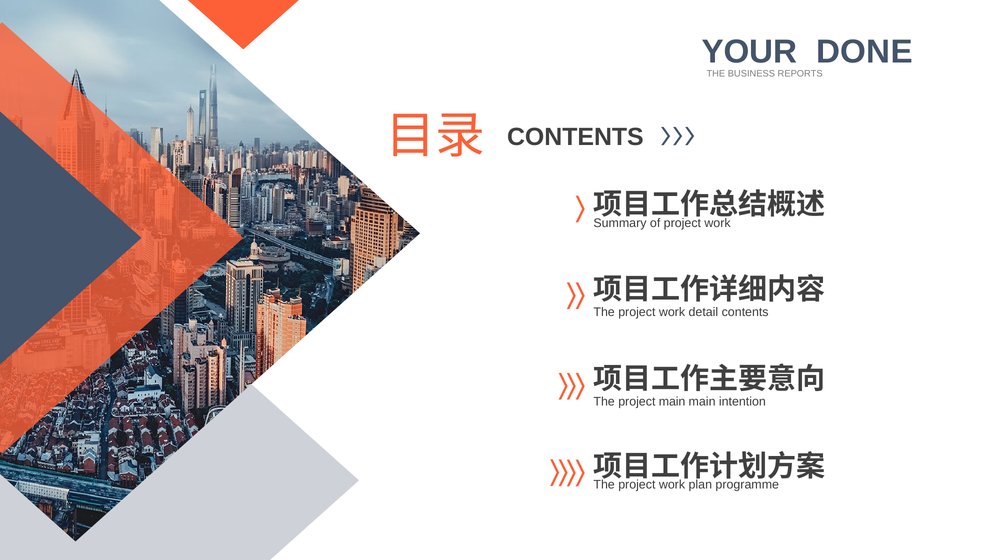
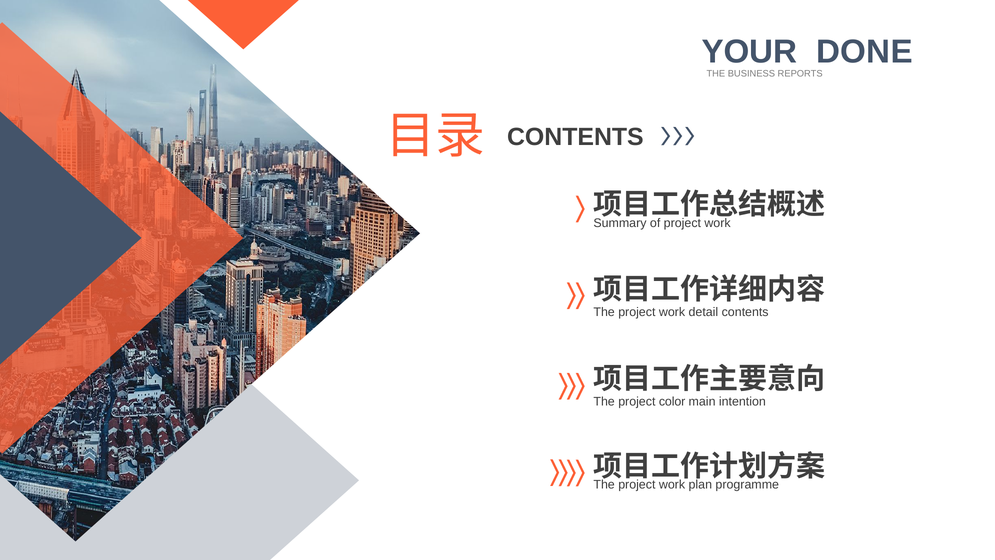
project main: main -> color (672, 401)
